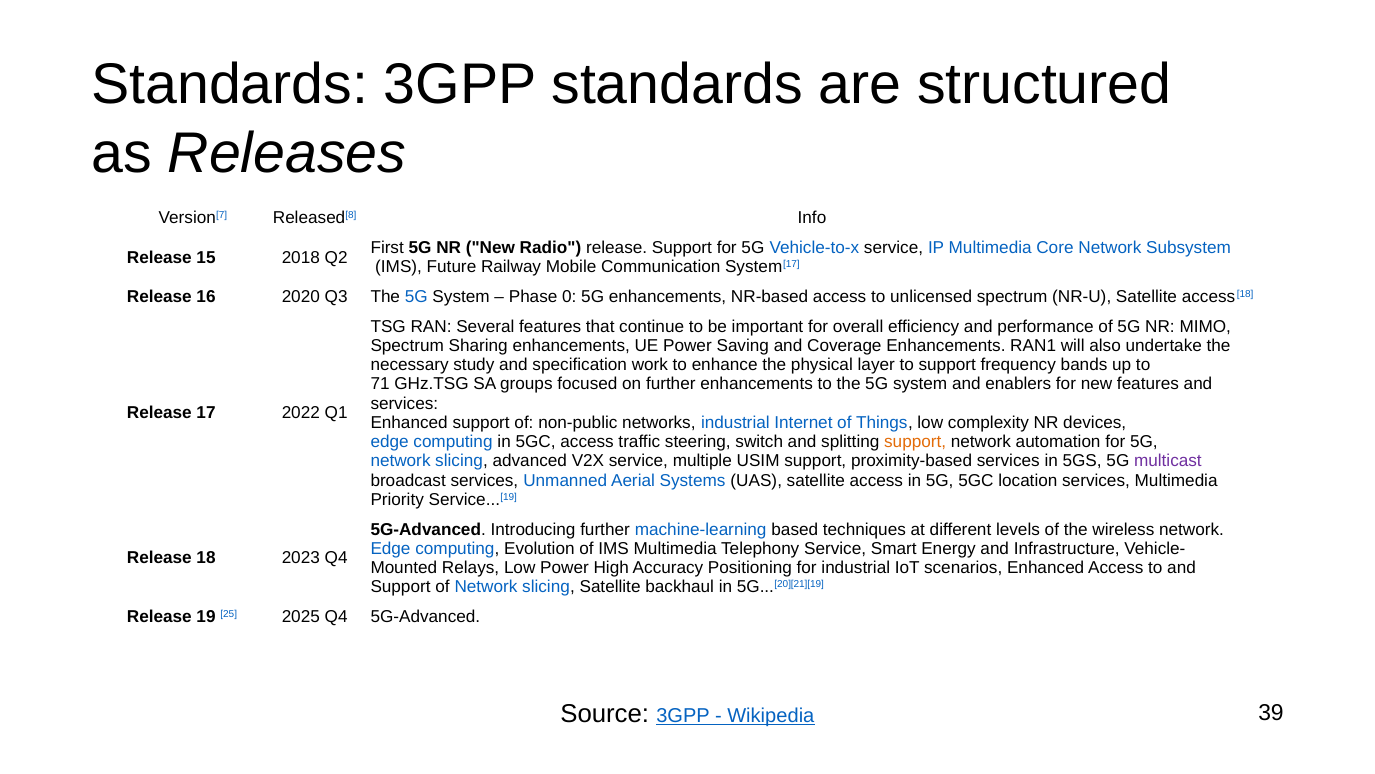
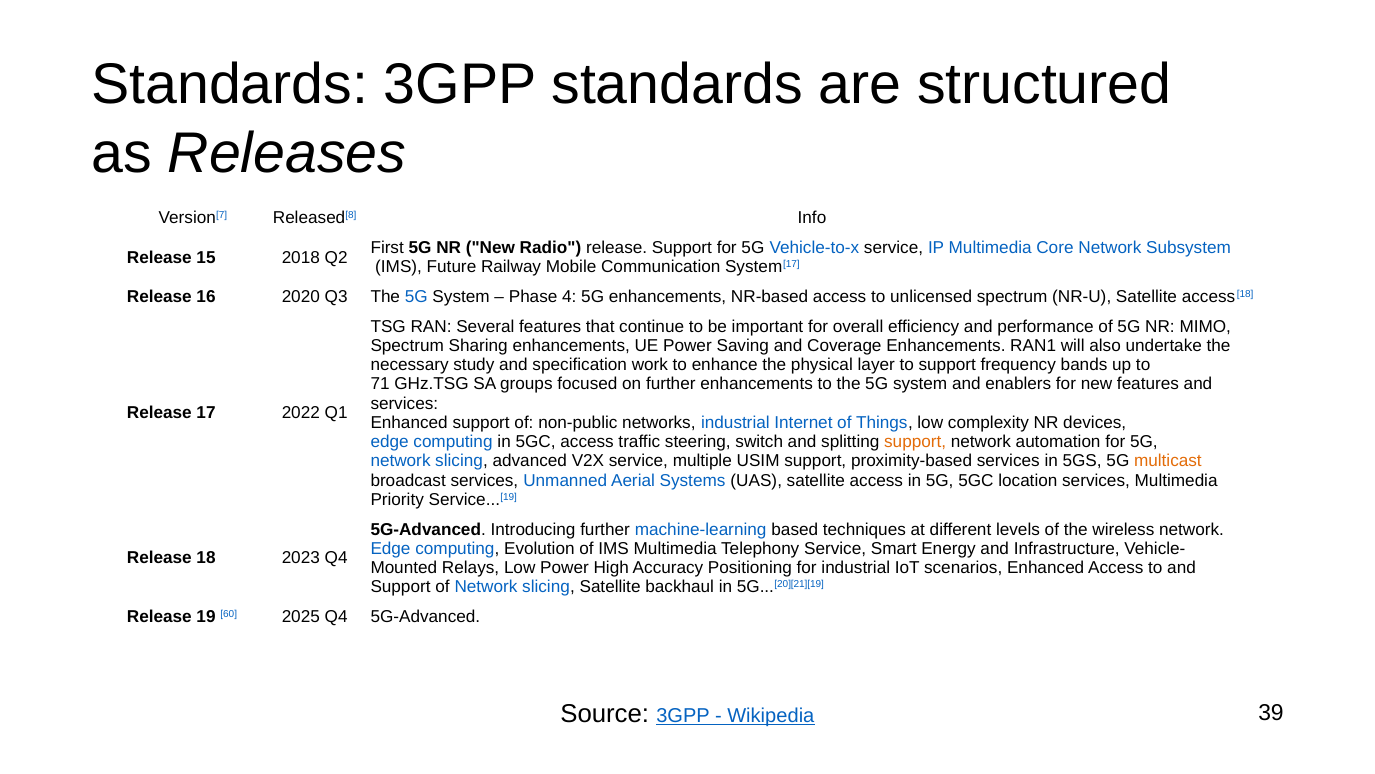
0: 0 -> 4 (569, 297)
multicast colour: purple -> orange (1168, 461)
25: 25 -> 60 (229, 614)
